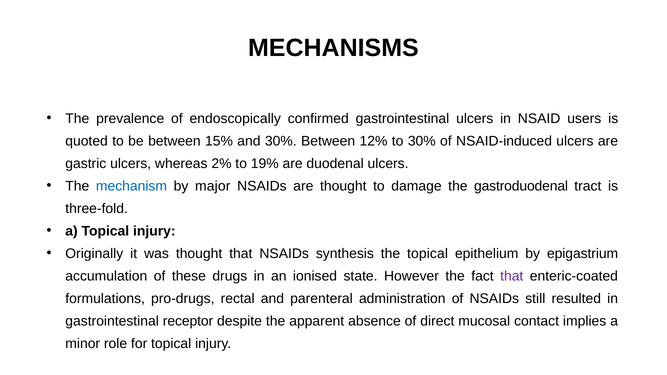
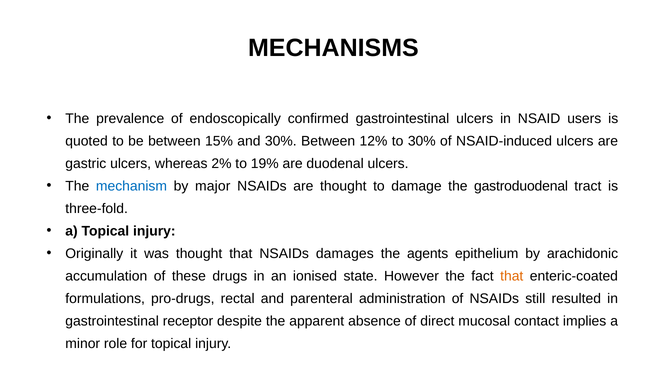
synthesis: synthesis -> damages (345, 254)
the topical: topical -> agents (428, 254)
epigastrium: epigastrium -> arachidonic (583, 254)
that colour: purple -> orange (512, 276)
